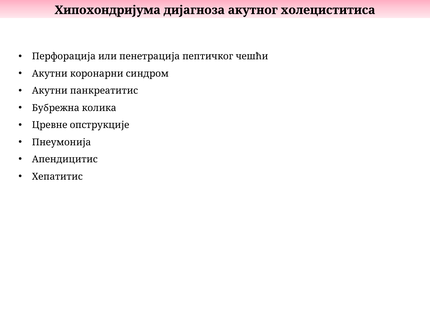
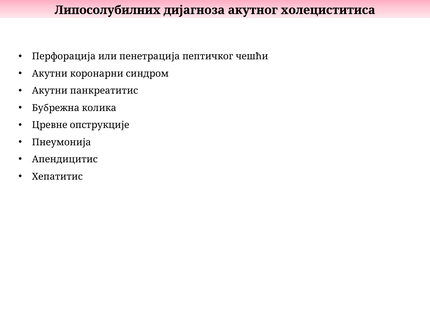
Хипохондријума: Хипохондријума -> Липосолубилних (108, 10)
